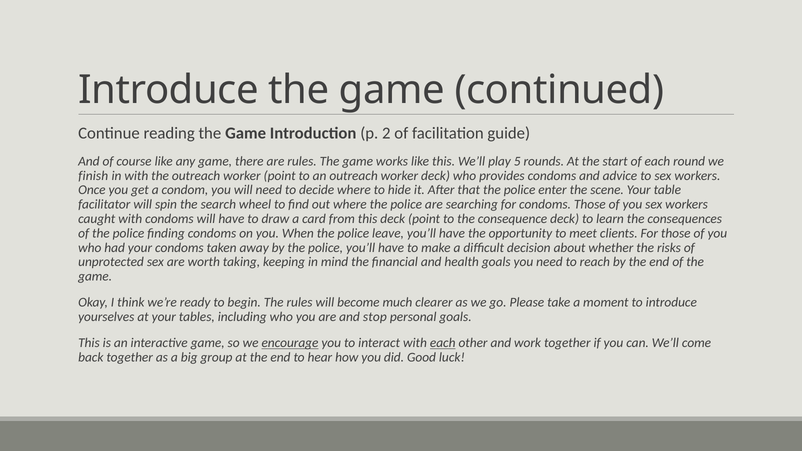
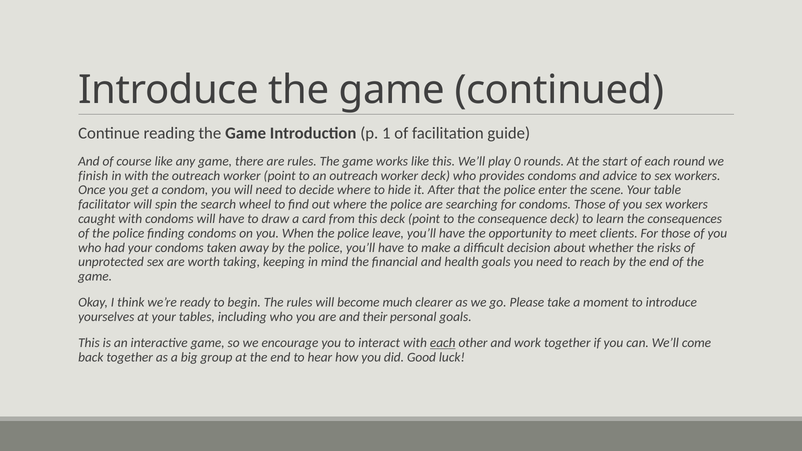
2: 2 -> 1 (386, 133)
5: 5 -> 0 (517, 161)
stop: stop -> their (375, 317)
encourage underline: present -> none (290, 343)
